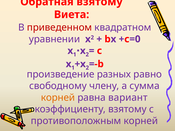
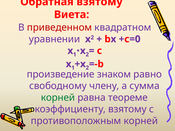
разных: разных -> знаком (114, 74)
корней colour: orange -> green (58, 98)
вариант: вариант -> теореме (128, 98)
